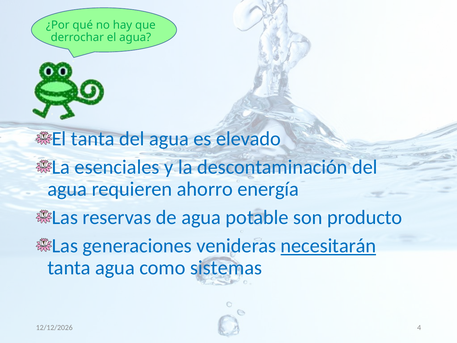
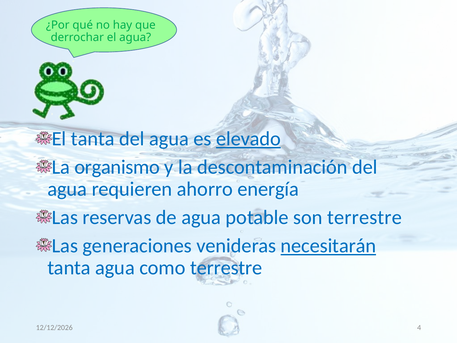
elevado underline: none -> present (248, 139)
esenciales: esenciales -> organismo (117, 167)
son producto: producto -> terrestre (365, 217)
como sistemas: sistemas -> terrestre (226, 268)
